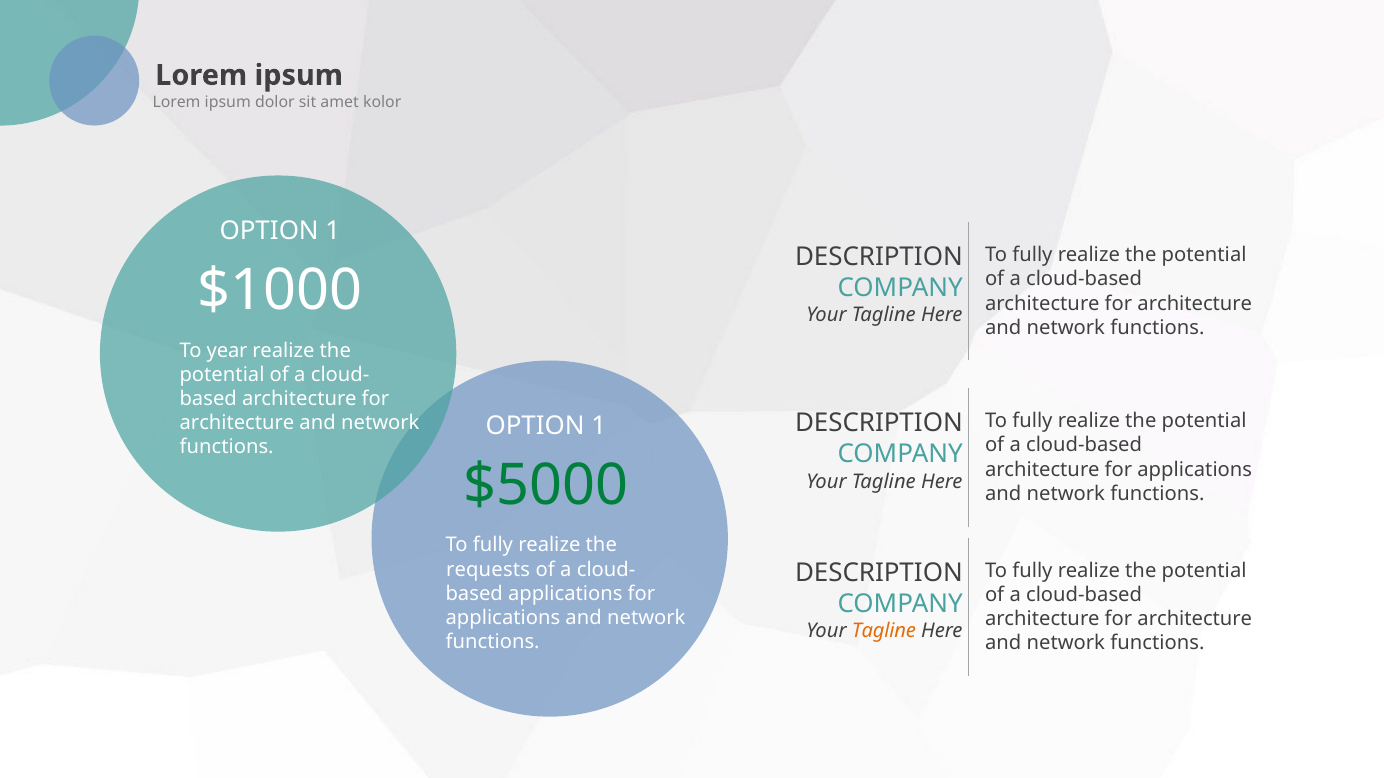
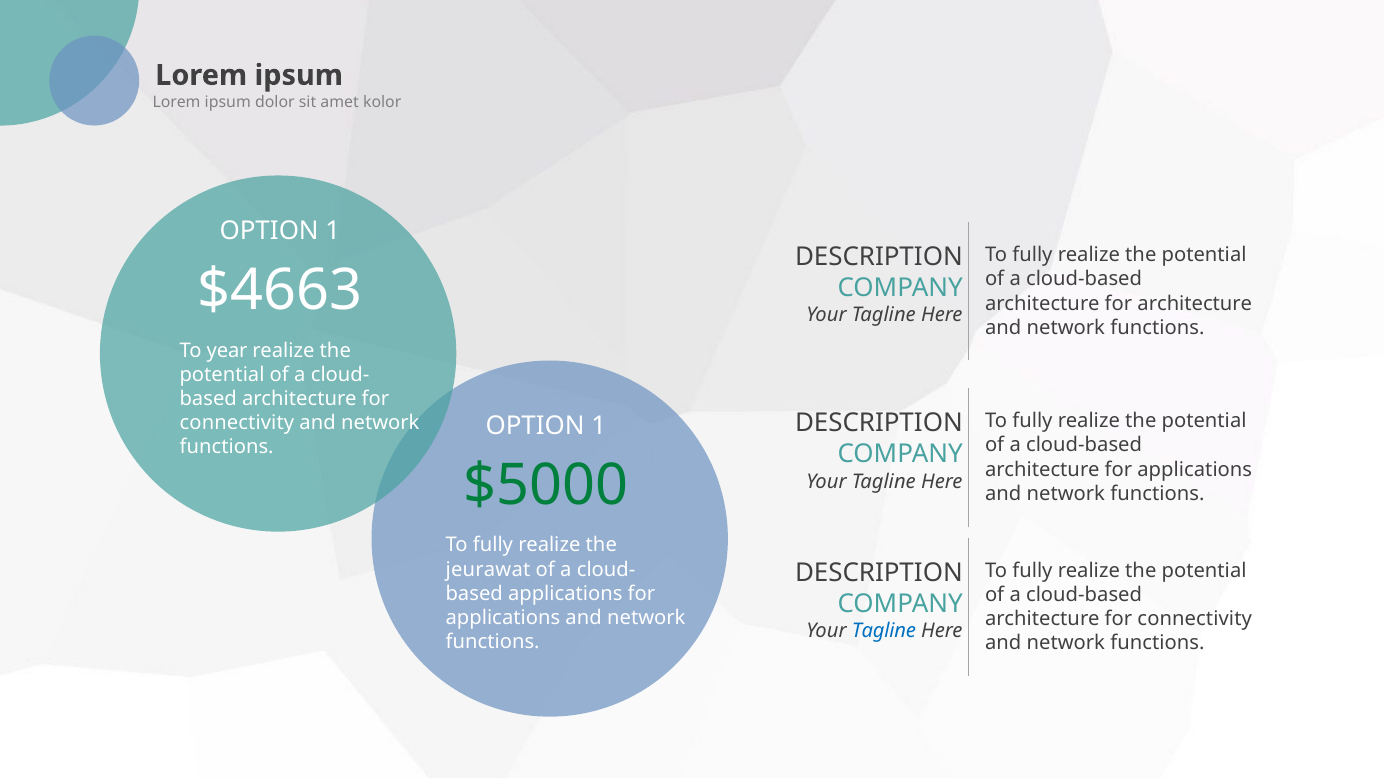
$1000: $1000 -> $4663 (280, 291)
architecture: architecture -> connectivity (237, 423)
requests: requests -> jeurawat (488, 570)
architecture: architecture -> connectivity (1195, 619)
Tagline colour: orange -> blue (884, 631)
